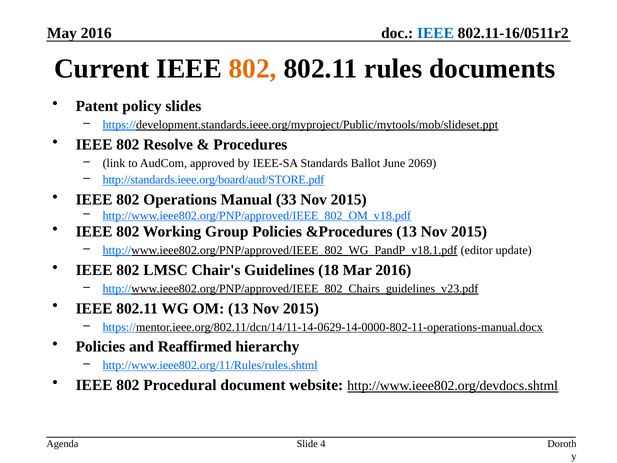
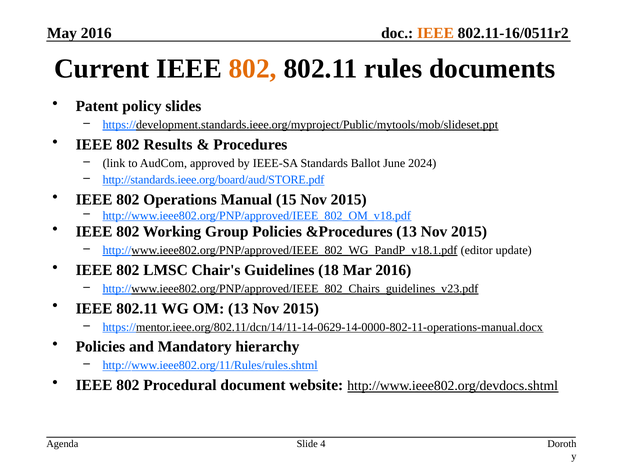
IEEE colour: blue -> orange (435, 33)
Resolve: Resolve -> Results (168, 144)
2069: 2069 -> 2024 (422, 163)
33: 33 -> 15 (286, 200)
Reaffirmed: Reaffirmed -> Mandatory (195, 347)
